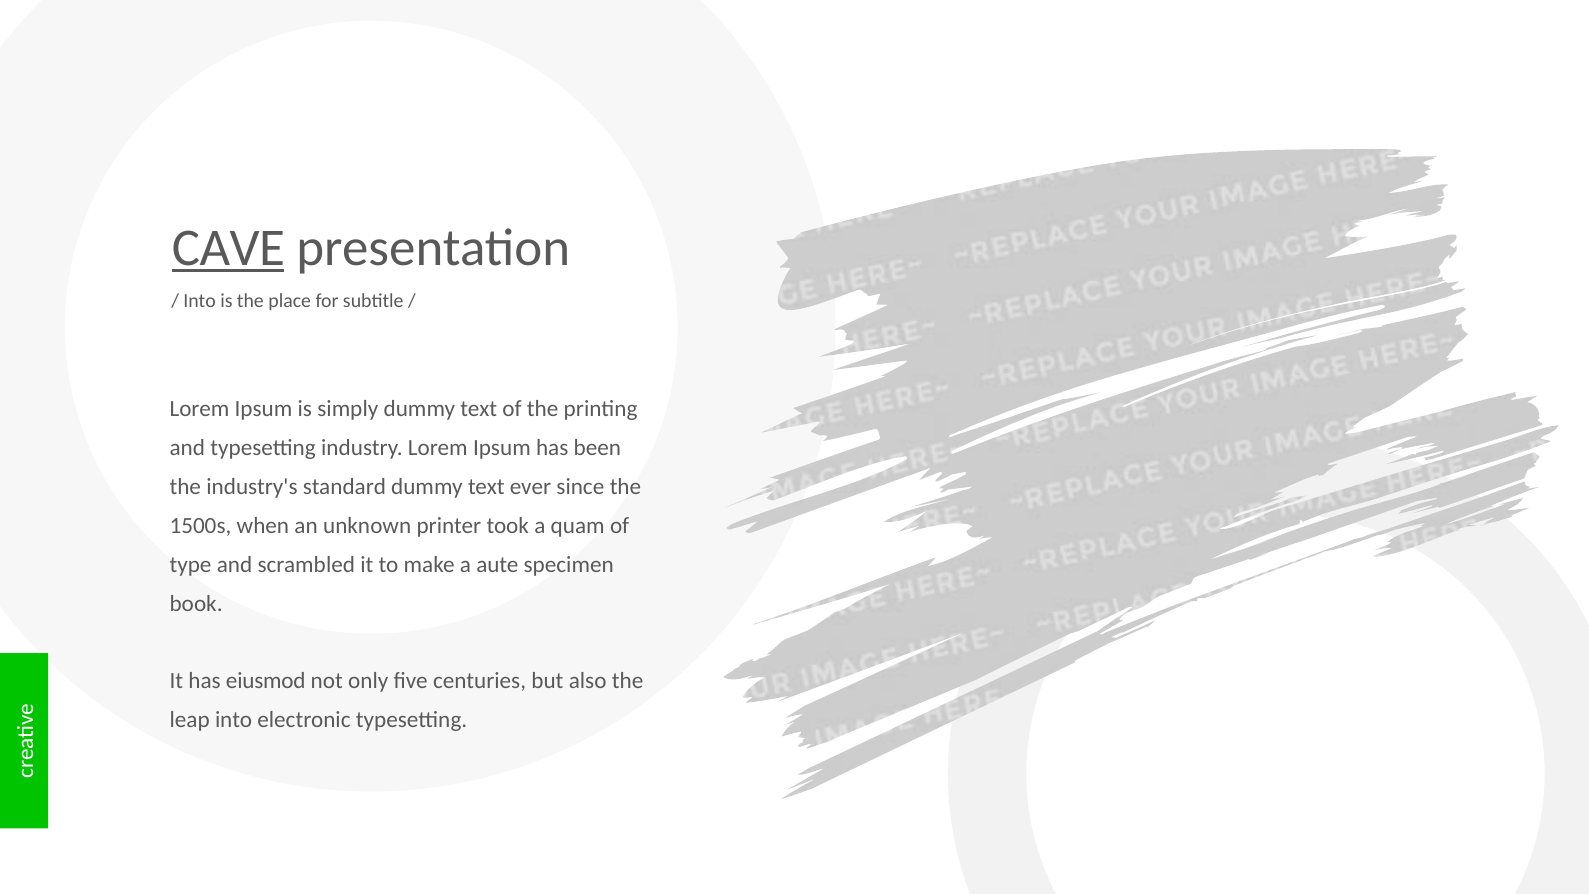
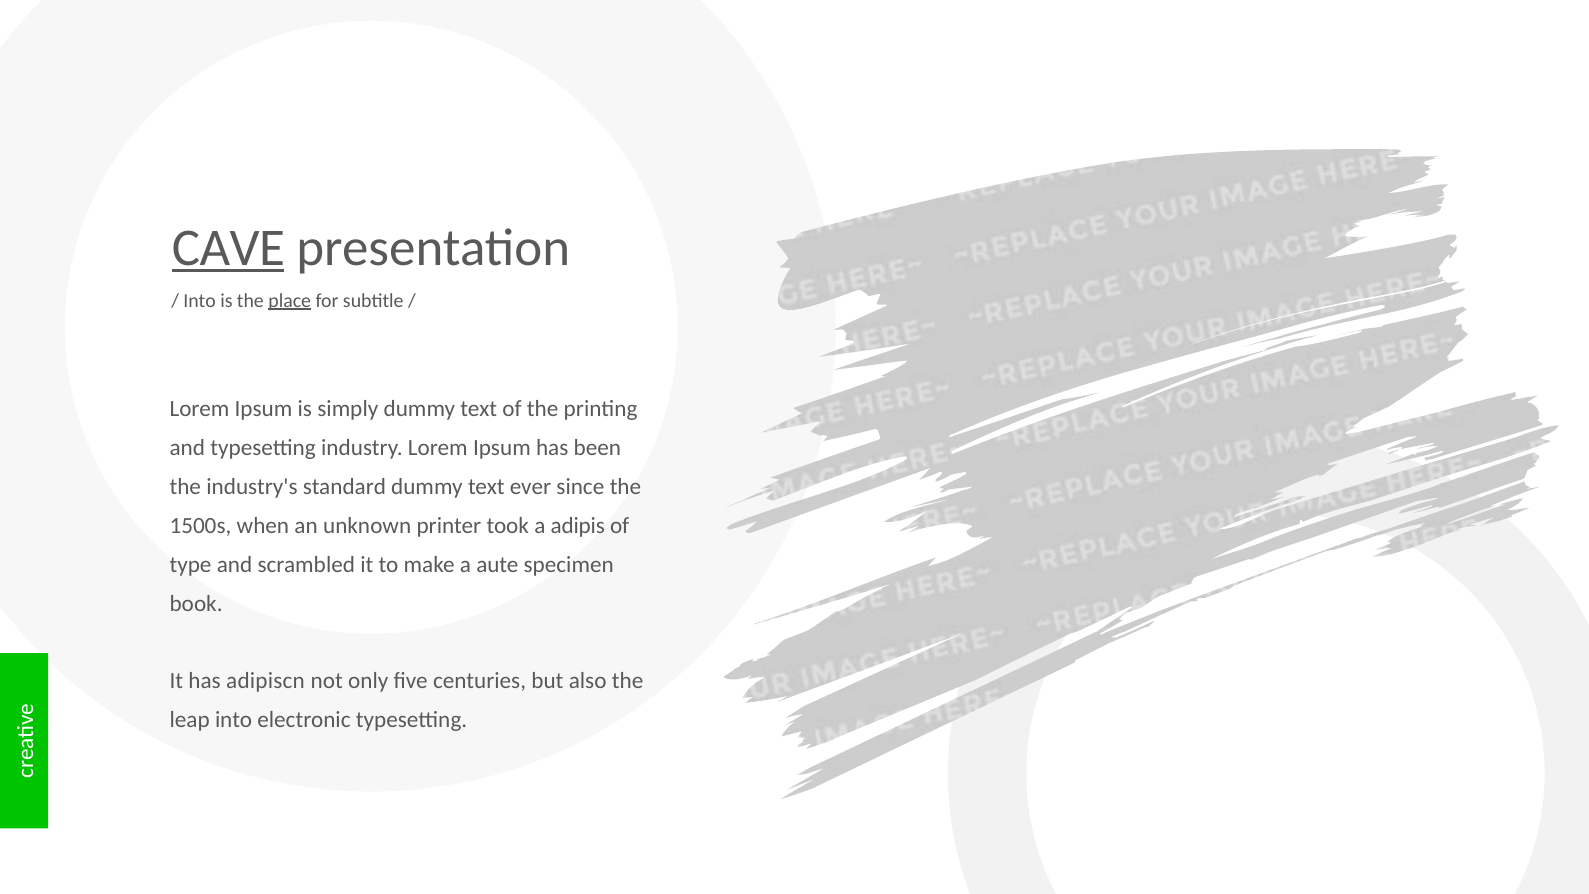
place underline: none -> present (290, 300)
quam: quam -> adipis (578, 525)
eiusmod: eiusmod -> adipiscn (266, 681)
